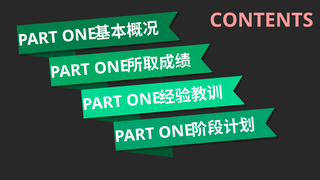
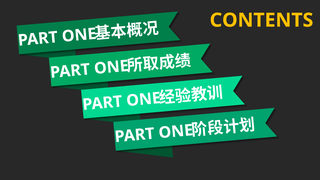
CONTENTS colour: pink -> yellow (261, 20)
